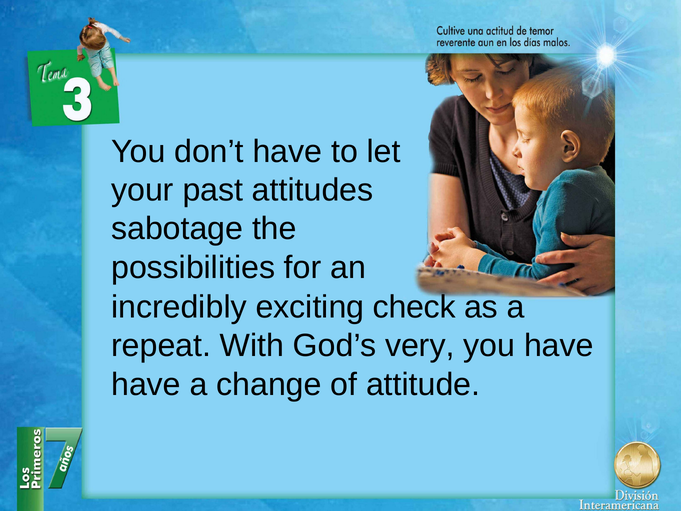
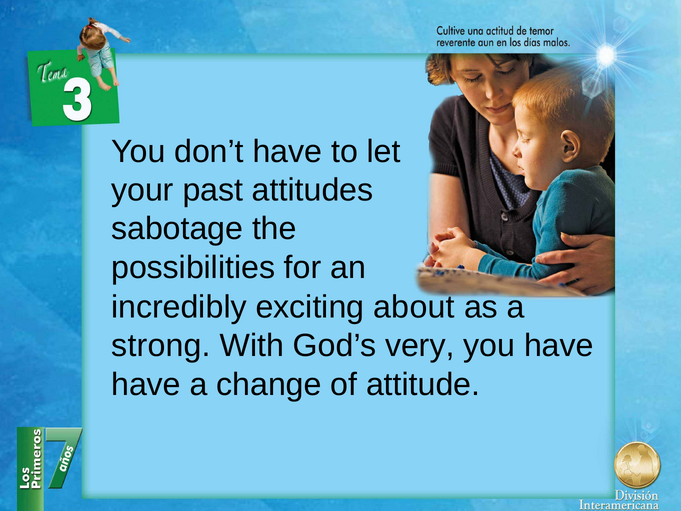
check: check -> about (414, 307)
repeat: repeat -> strong (161, 346)
